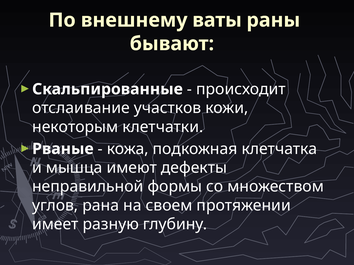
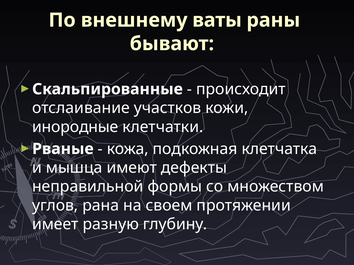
некоторым: некоторым -> инородные (75, 127)
